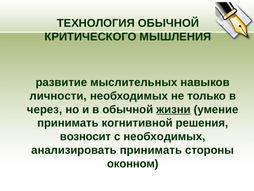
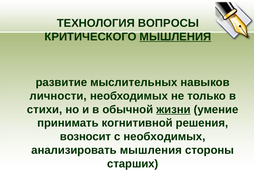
ТЕХНОЛОГИЯ ОБЫЧНОЙ: ОБЫЧНОЙ -> ВОПРОСЫ (168, 23)
МЫШЛЕНИЯ underline: none -> present (175, 37)
через: через -> стихи (45, 109)
анализировать принимать: принимать -> мышления (151, 150)
оконном: оконном -> старших (133, 163)
